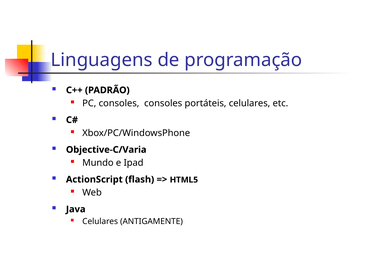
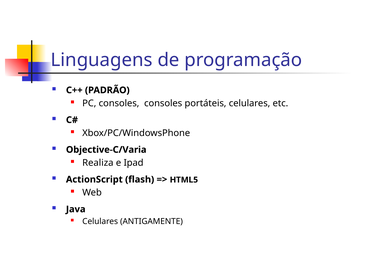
Mundo: Mundo -> Realiza (98, 163)
